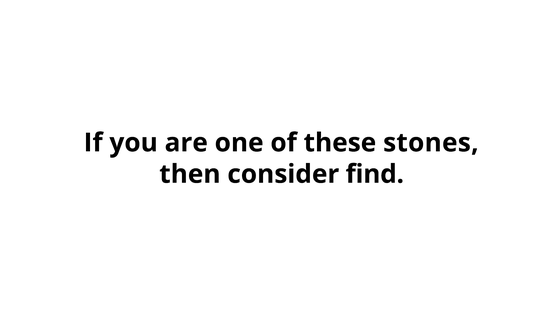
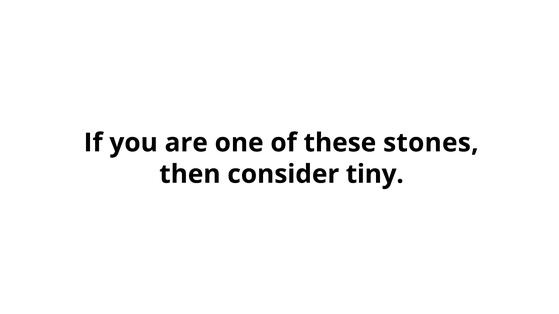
find: find -> tiny (375, 174)
